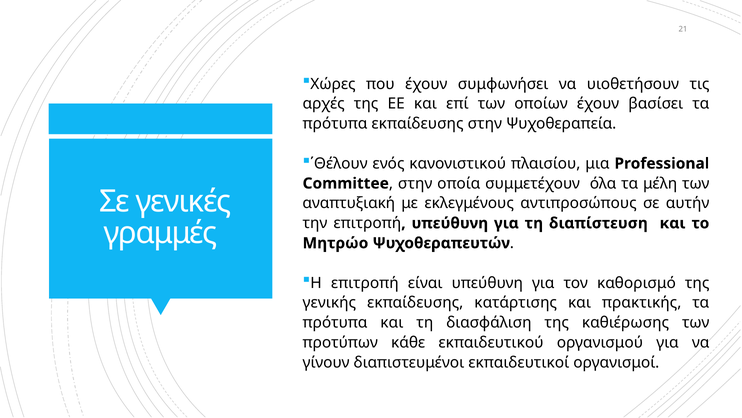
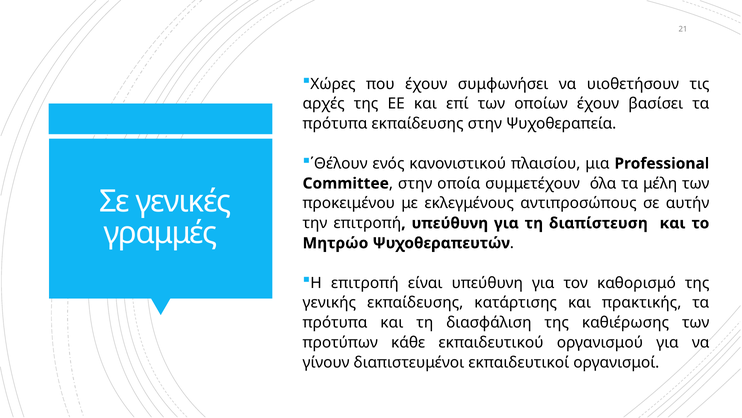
αναπτυξιακή: αναπτυξιακή -> προκειμένου (349, 203)
